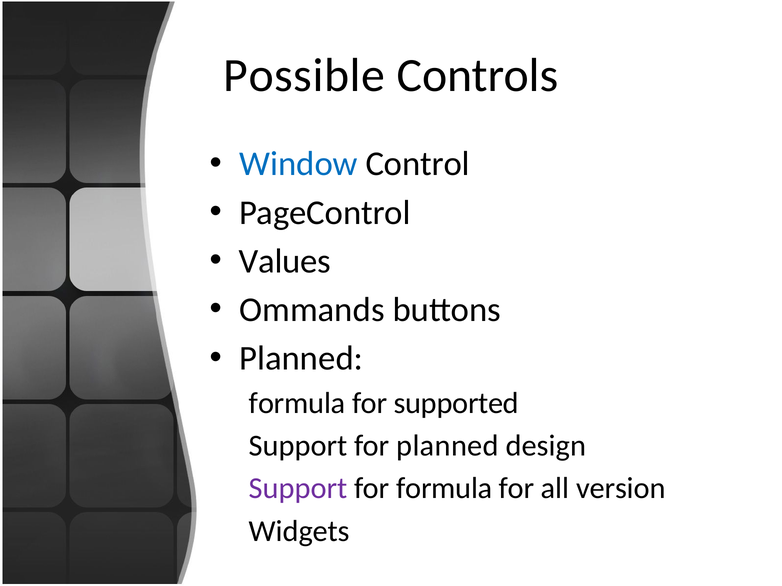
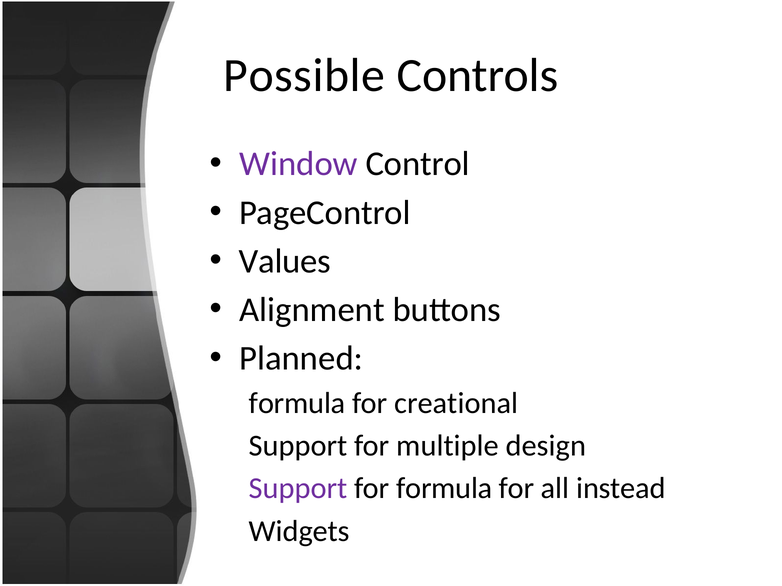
Window colour: blue -> purple (298, 164)
Ommands: Ommands -> Alignment (312, 310)
supported: supported -> creational (456, 404)
for planned: planned -> multiple (448, 446)
version: version -> instead (621, 489)
